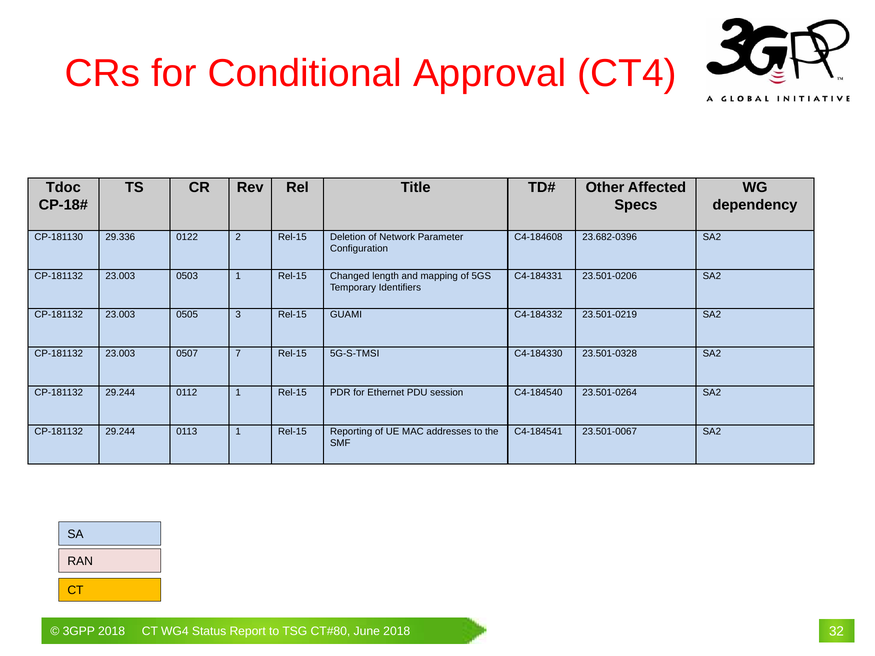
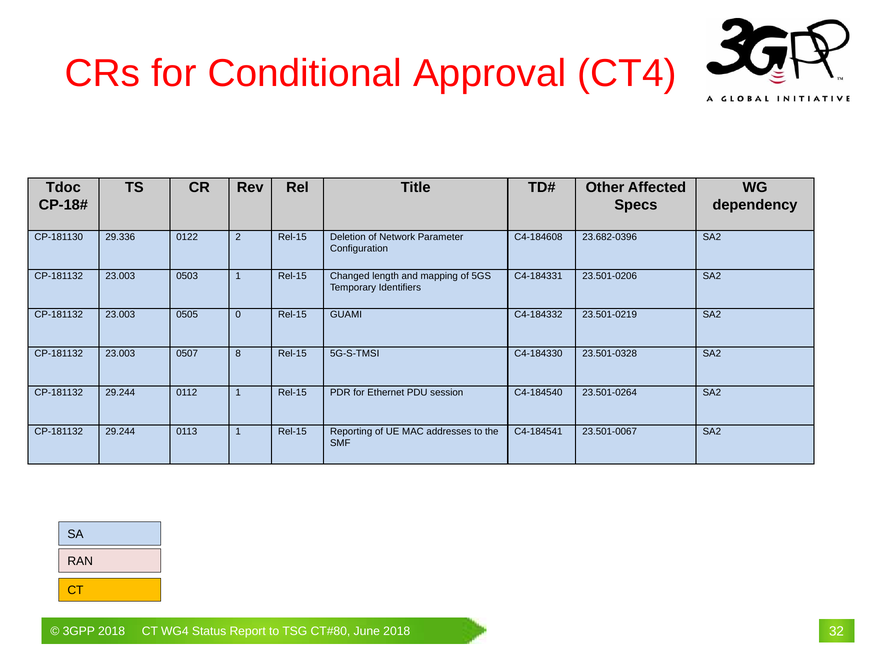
3: 3 -> 0 (238, 315)
7: 7 -> 8 (238, 354)
